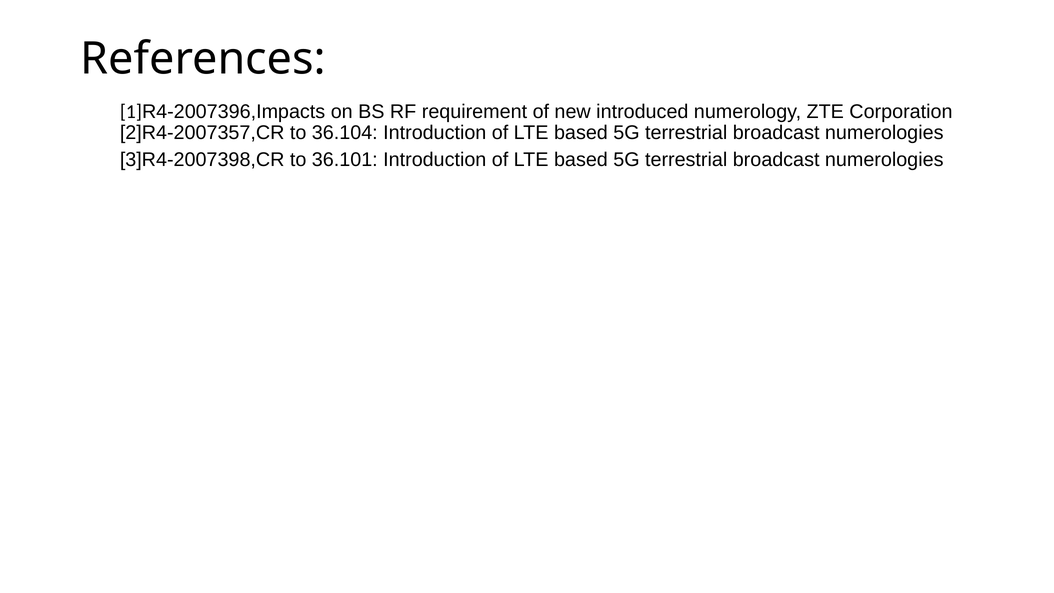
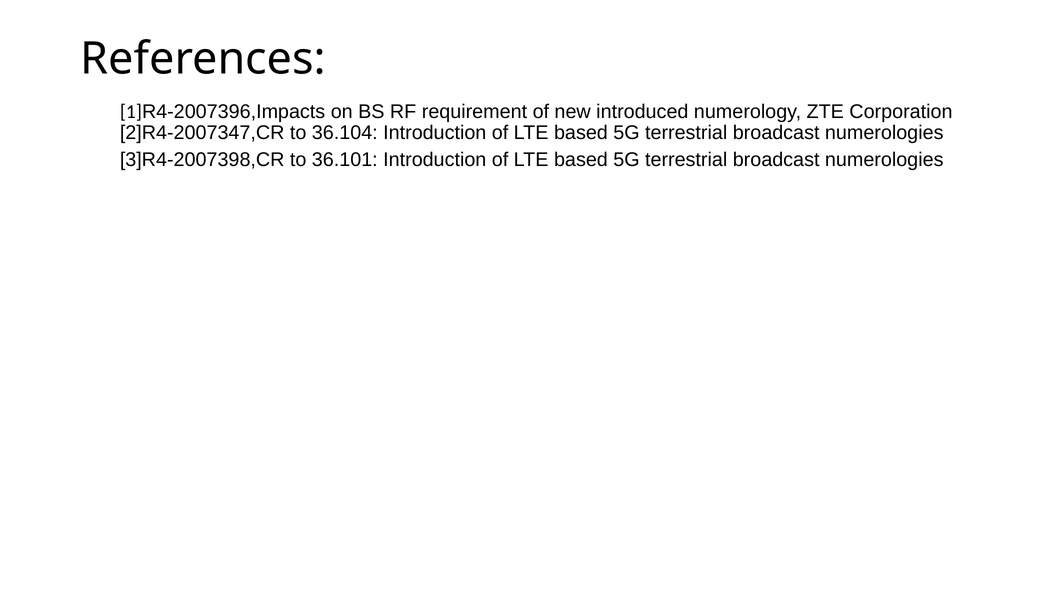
2]R4-2007357,CR: 2]R4-2007357,CR -> 2]R4-2007347,CR (202, 133)
